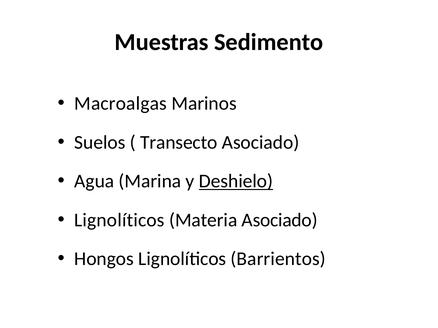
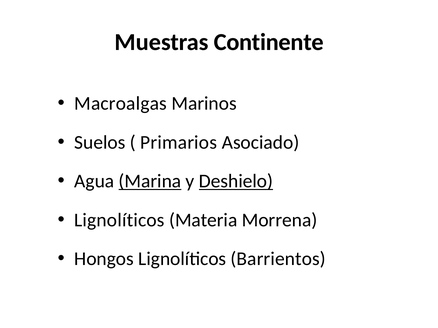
Sedimento: Sedimento -> Continente (269, 42)
Transecto: Transecto -> Primarios (179, 142)
Marina underline: none -> present (150, 181)
Materia Asociado: Asociado -> Morrena (280, 220)
